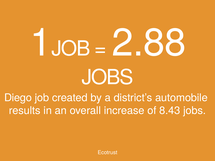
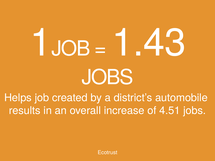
2.88: 2.88 -> 1.43 (149, 43)
Diego: Diego -> Helps (18, 98)
8.43: 8.43 -> 4.51 (170, 111)
